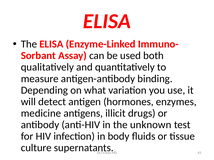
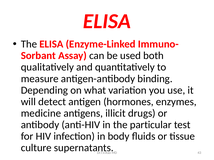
unknown: unknown -> particular (151, 125)
